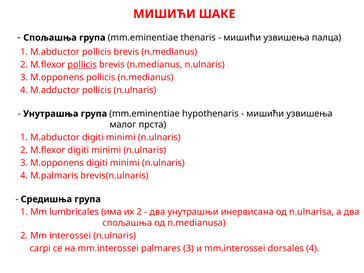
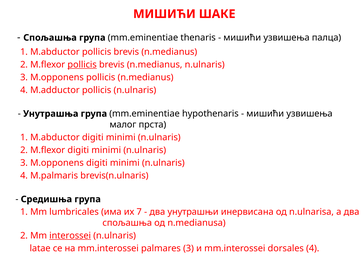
их 2: 2 -> 7 (139, 212)
interossei underline: none -> present (70, 236)
carpi: carpi -> latae (40, 248)
